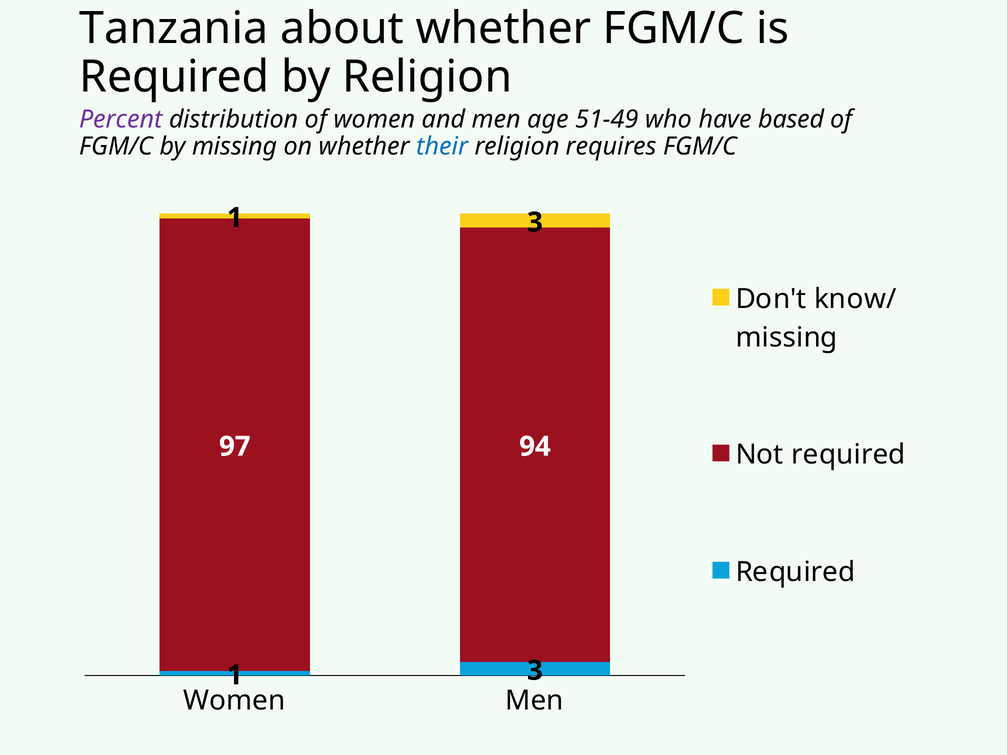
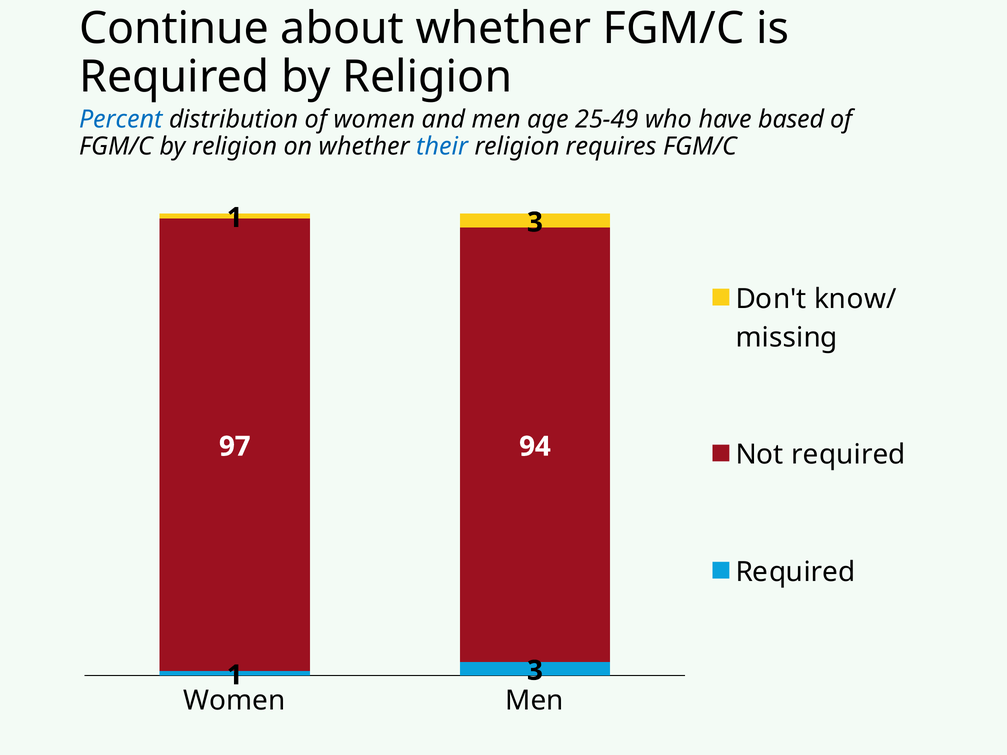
Tanzania: Tanzania -> Continue (174, 29)
Percent colour: purple -> blue (121, 120)
51-49: 51-49 -> 25-49 (607, 120)
FGM/C by missing: missing -> religion (235, 147)
